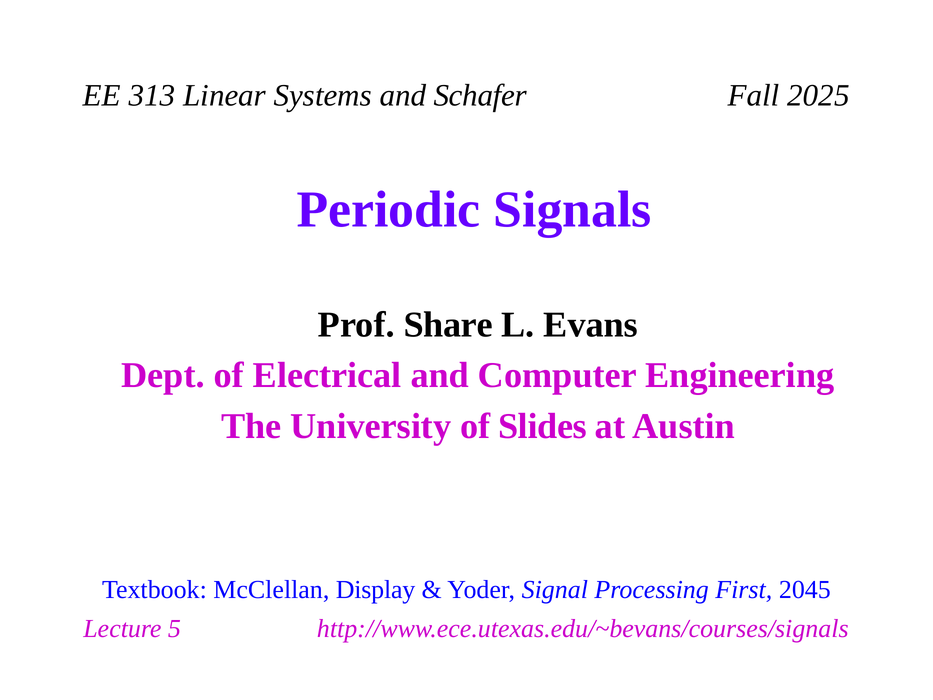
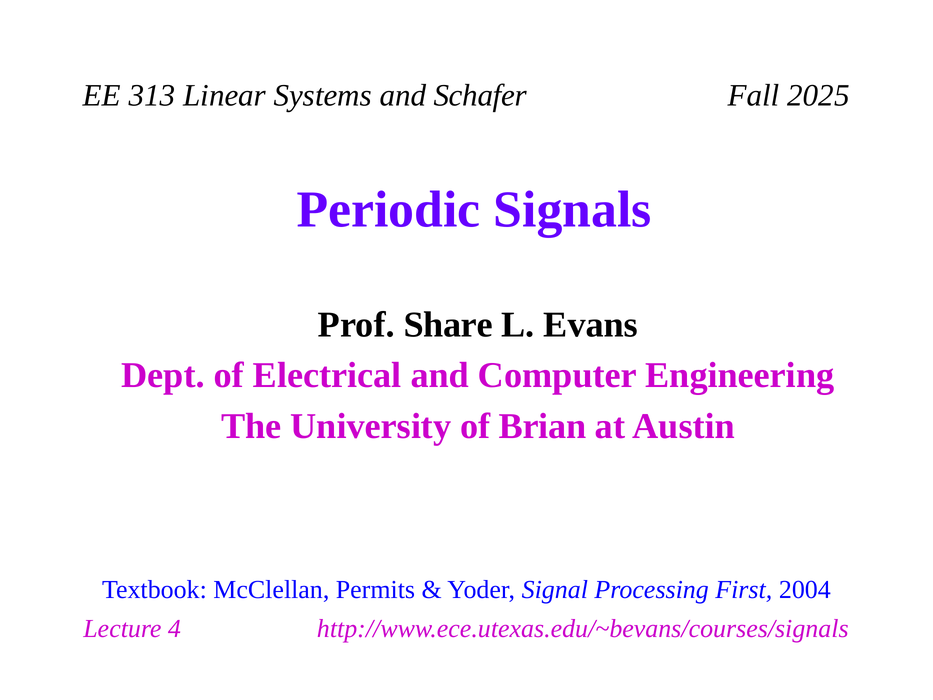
Slides: Slides -> Brian (542, 426)
Display: Display -> Permits (375, 590)
2045: 2045 -> 2004 (805, 590)
5: 5 -> 4 (174, 628)
